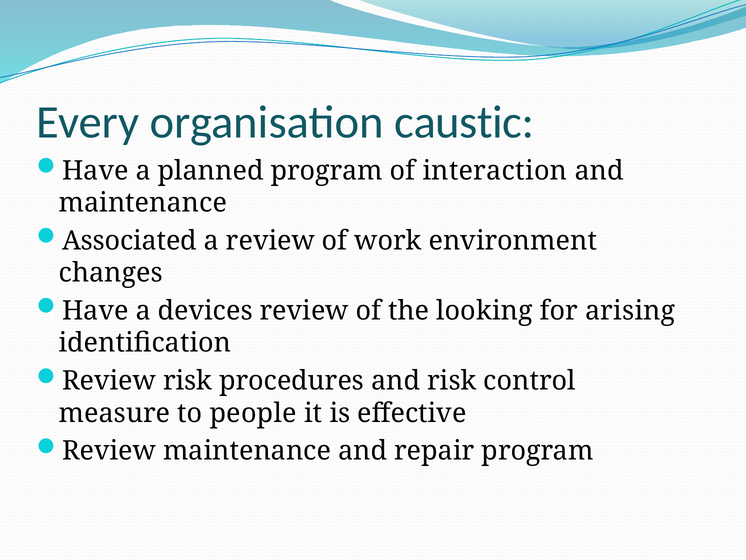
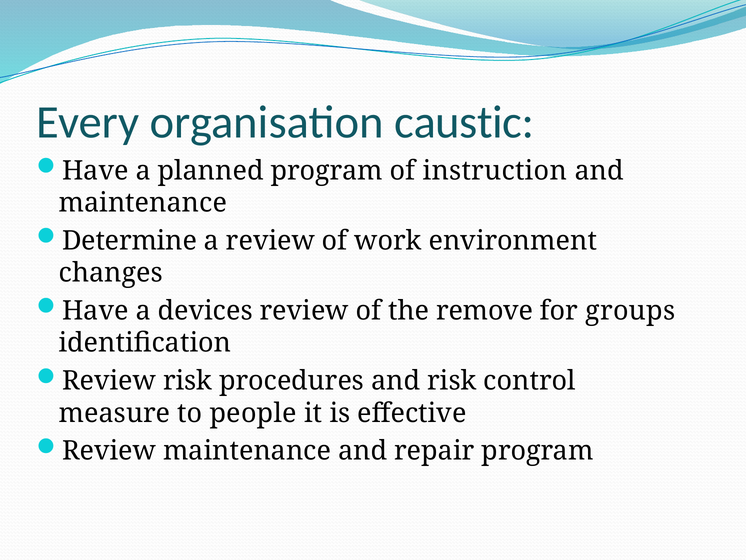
interaction: interaction -> instruction (495, 171)
Associated: Associated -> Determine (129, 240)
looking: looking -> remove (485, 310)
arising: arising -> groups (630, 310)
